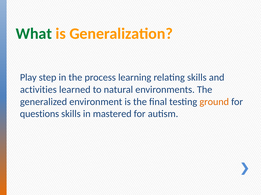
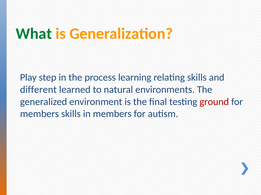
activities: activities -> different (38, 90)
ground colour: orange -> red (214, 102)
questions: questions -> members (39, 114)
in mastered: mastered -> members (112, 114)
